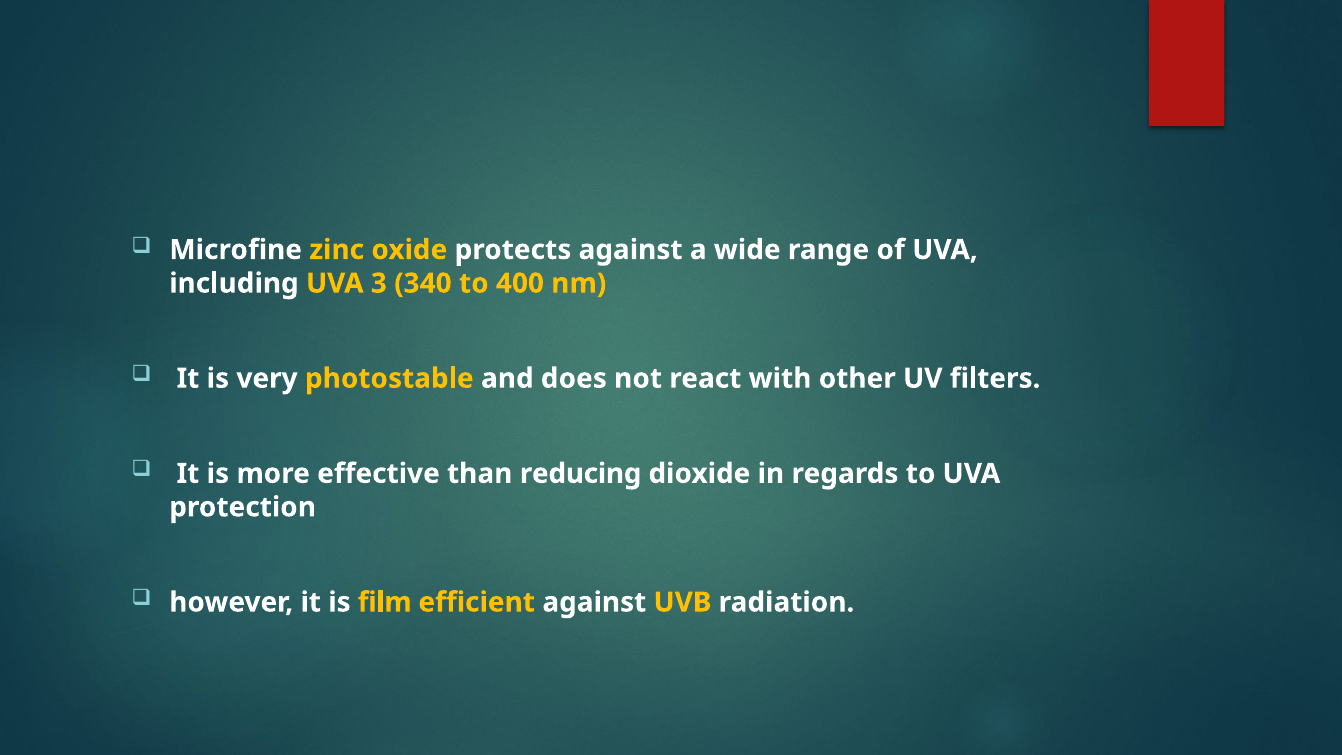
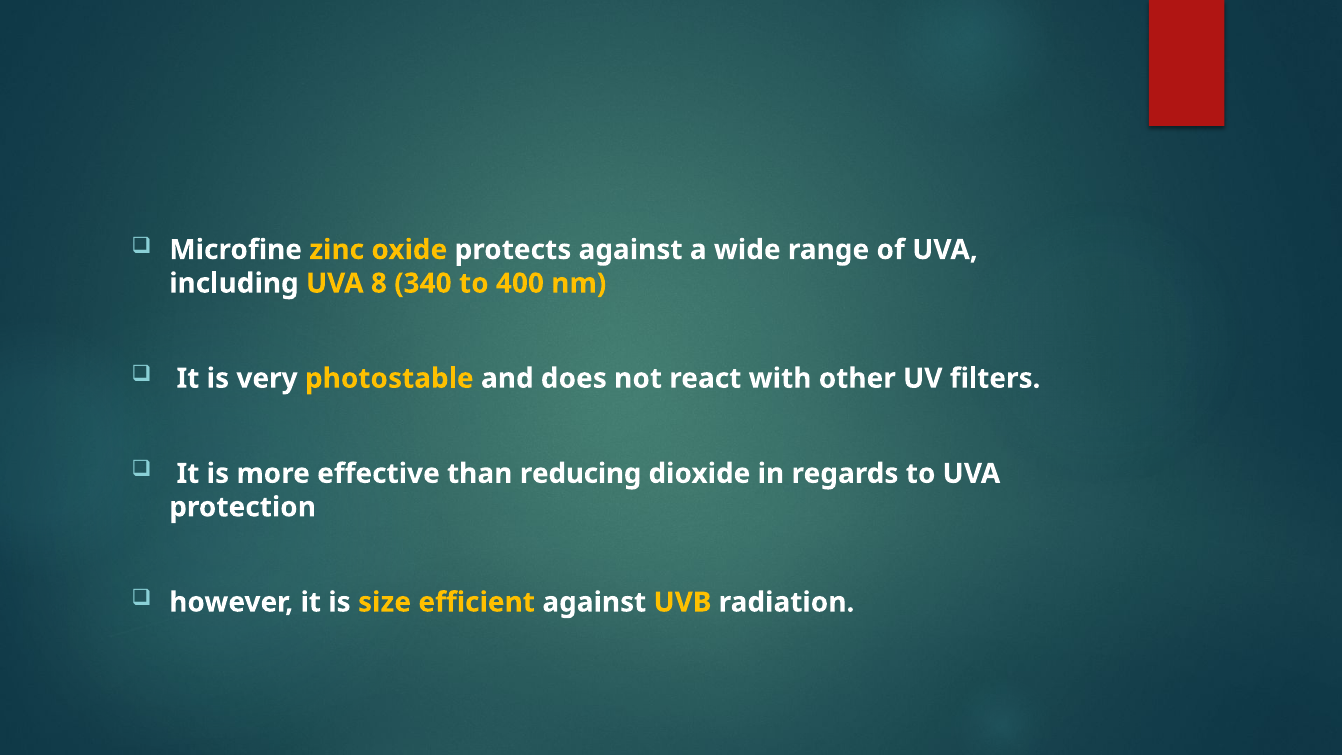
3: 3 -> 8 (379, 283)
film: film -> size (385, 602)
